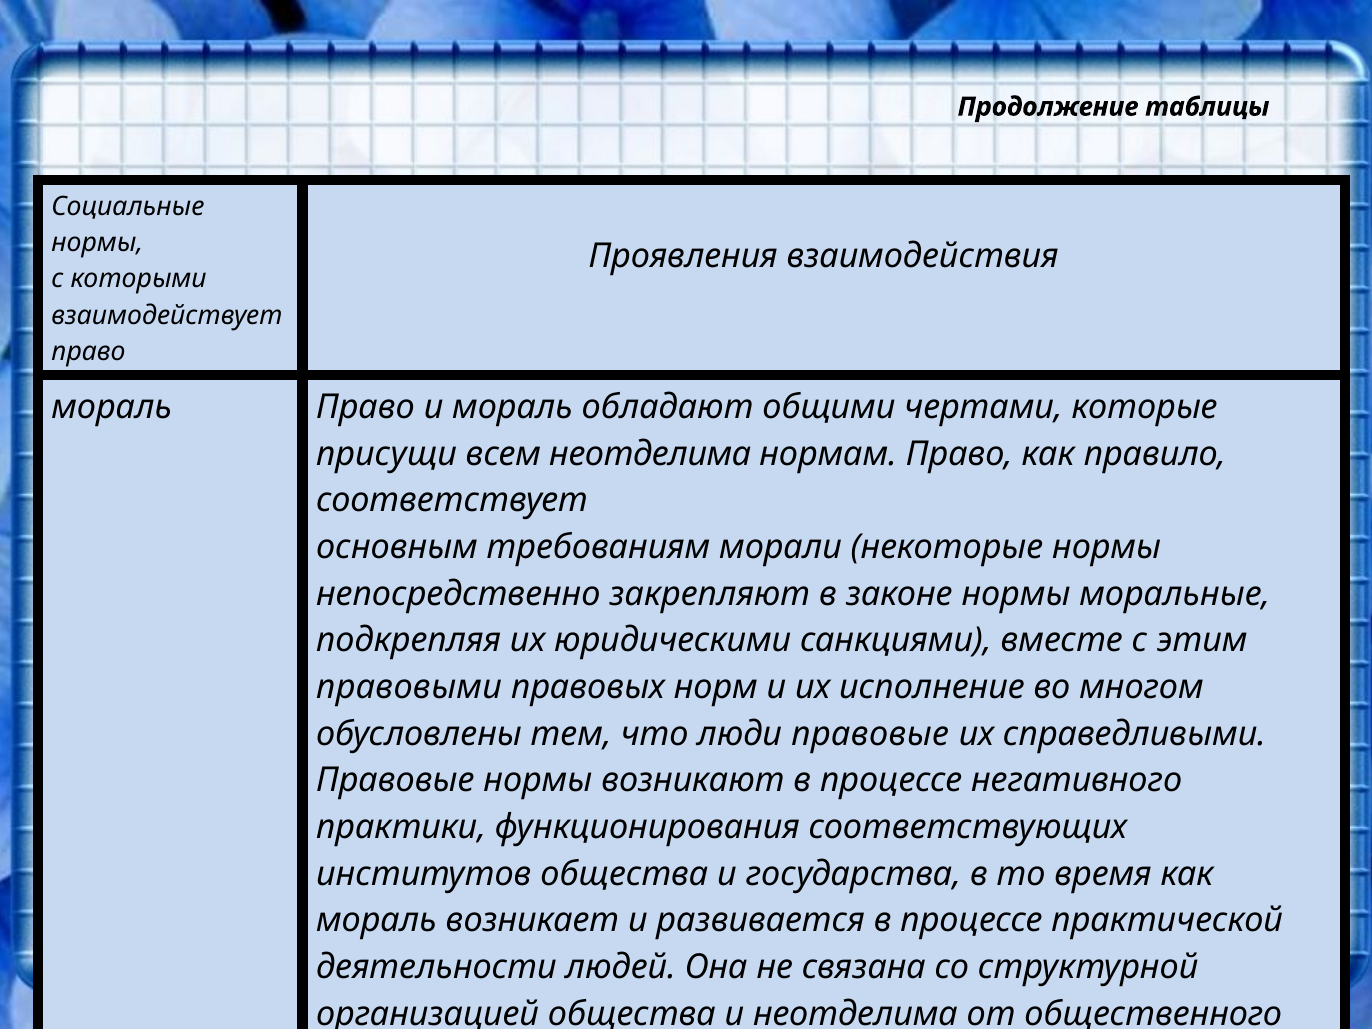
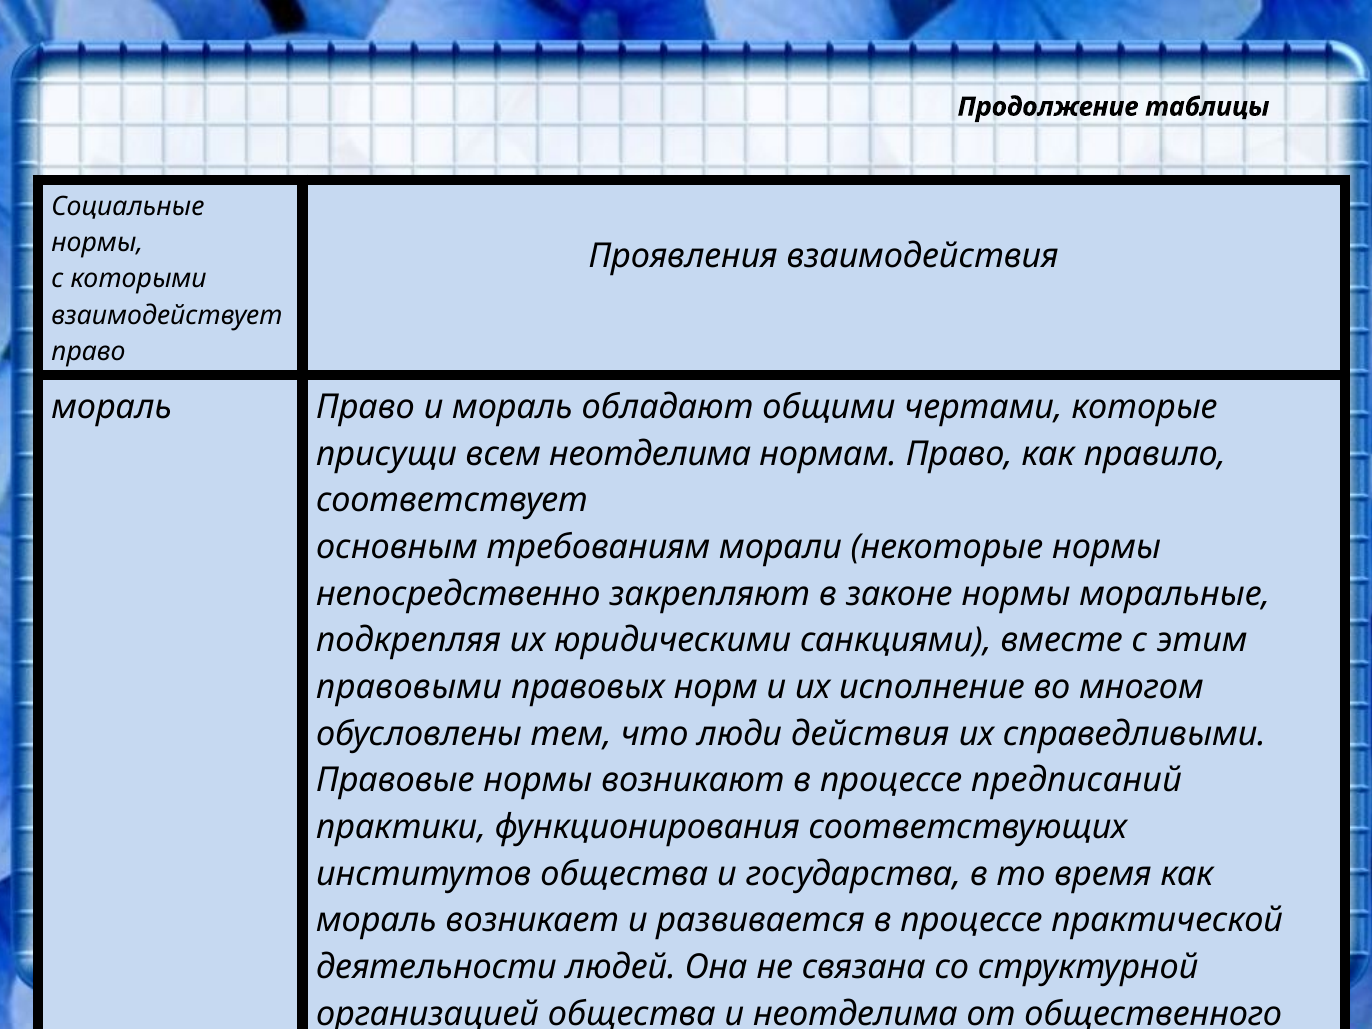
люди правовые: правовые -> действия (870, 734)
негативного: негативного -> предписаний (1076, 781)
